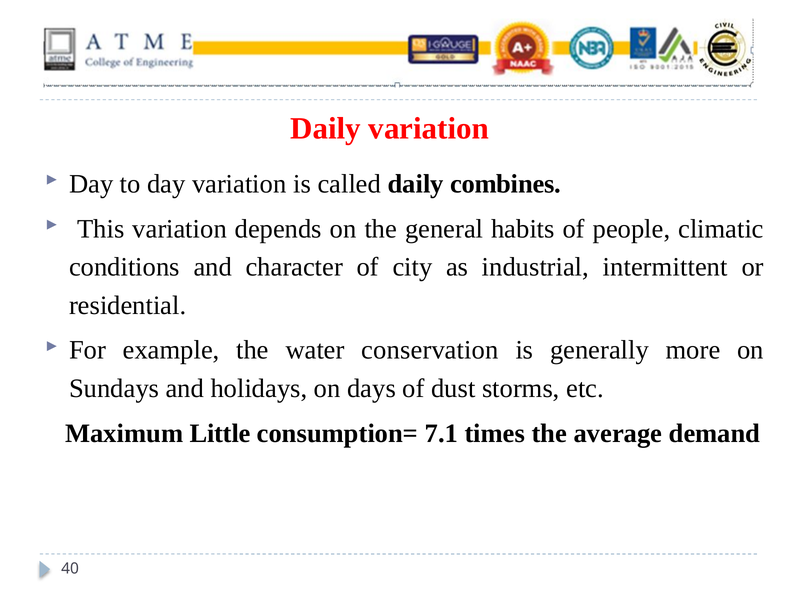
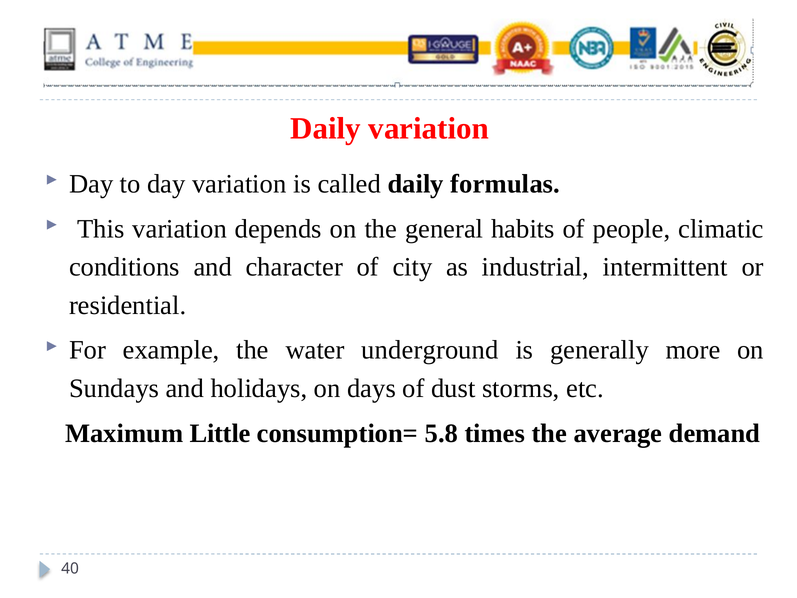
combines: combines -> formulas (505, 184)
conservation: conservation -> underground (430, 350)
7.1: 7.1 -> 5.8 (441, 433)
